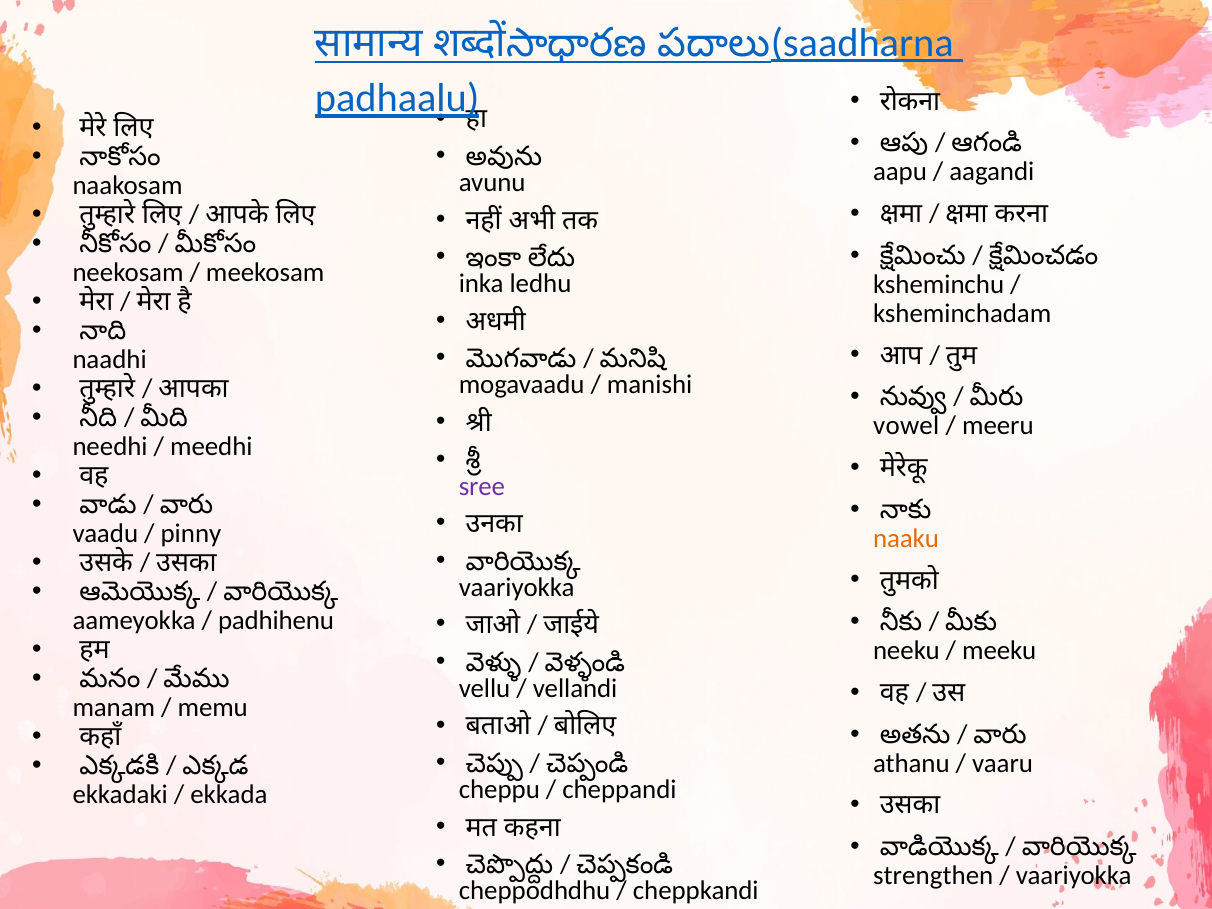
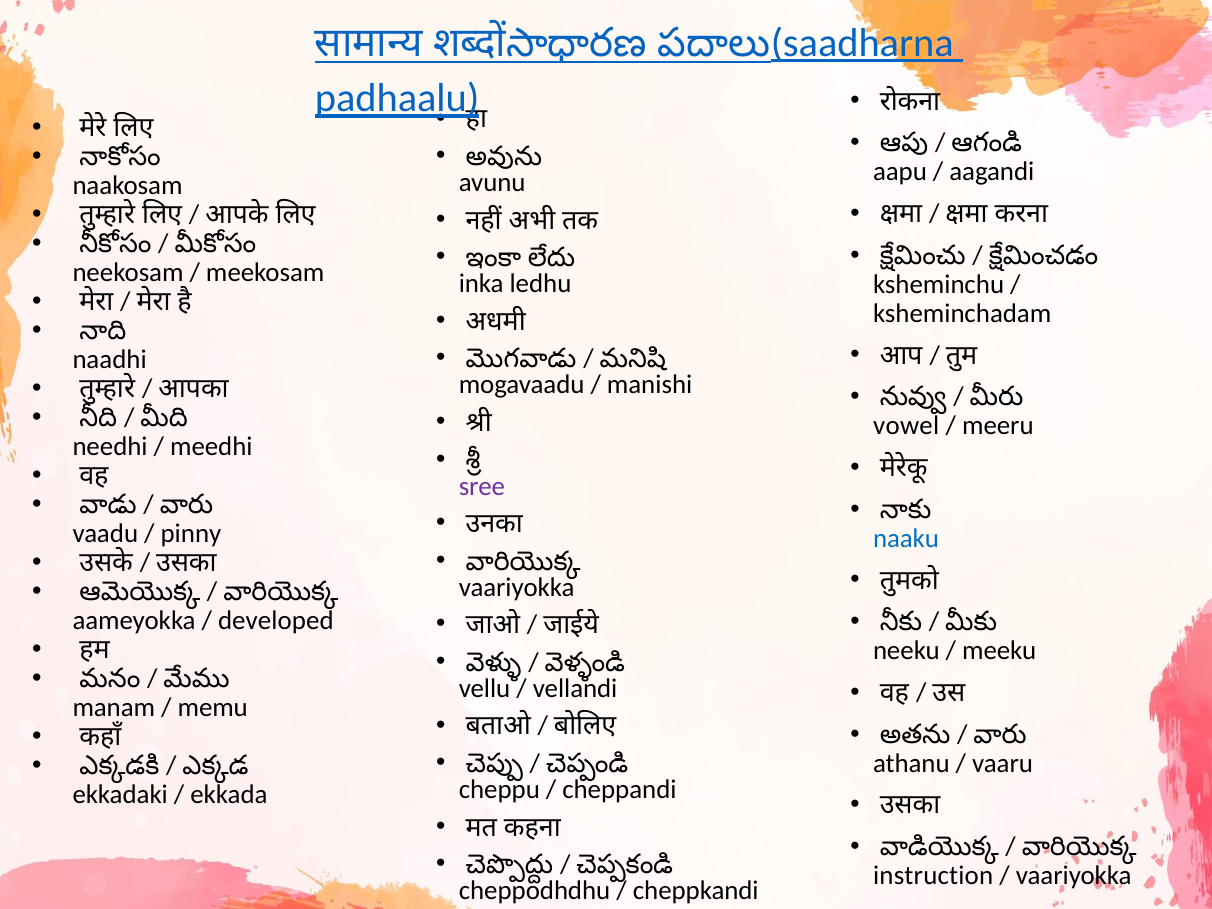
naaku colour: orange -> blue (906, 538)
padhihenu: padhihenu -> developed (276, 621)
strengthen: strengthen -> instruction (933, 876)
